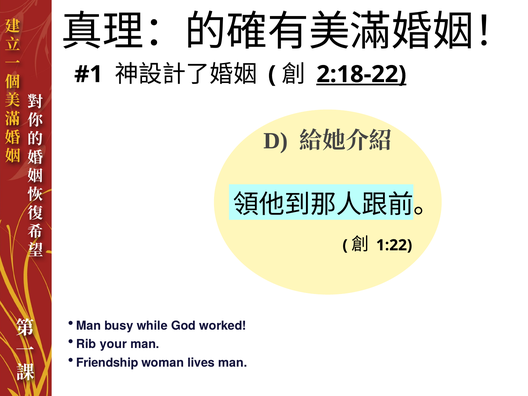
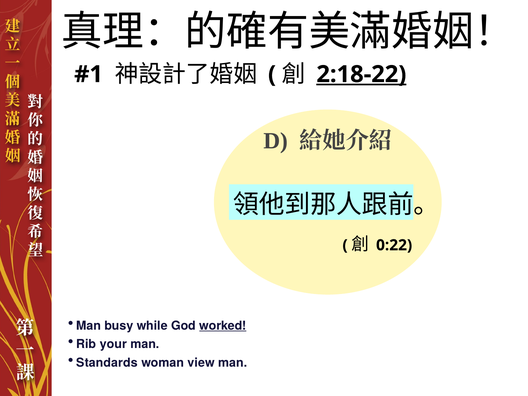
1:22: 1:22 -> 0:22 (394, 245)
worked underline: none -> present (223, 326)
Friendship: Friendship -> Standards (107, 363)
lives: lives -> view (201, 363)
